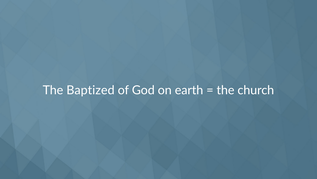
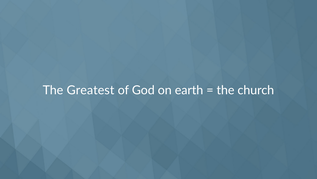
Baptized: Baptized -> Greatest (90, 90)
